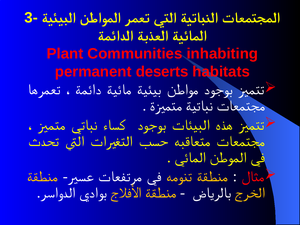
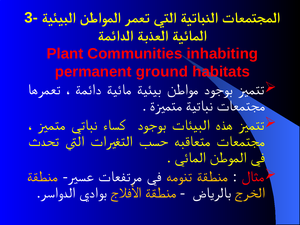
deserts: deserts -> ground (162, 72)
